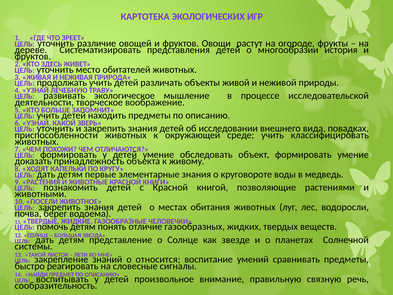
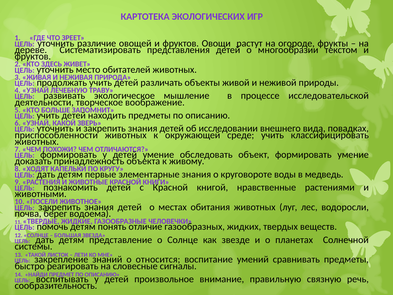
история: история -> текстом (341, 50)
позволяющие: позволяющие -> нравственные (266, 187)
